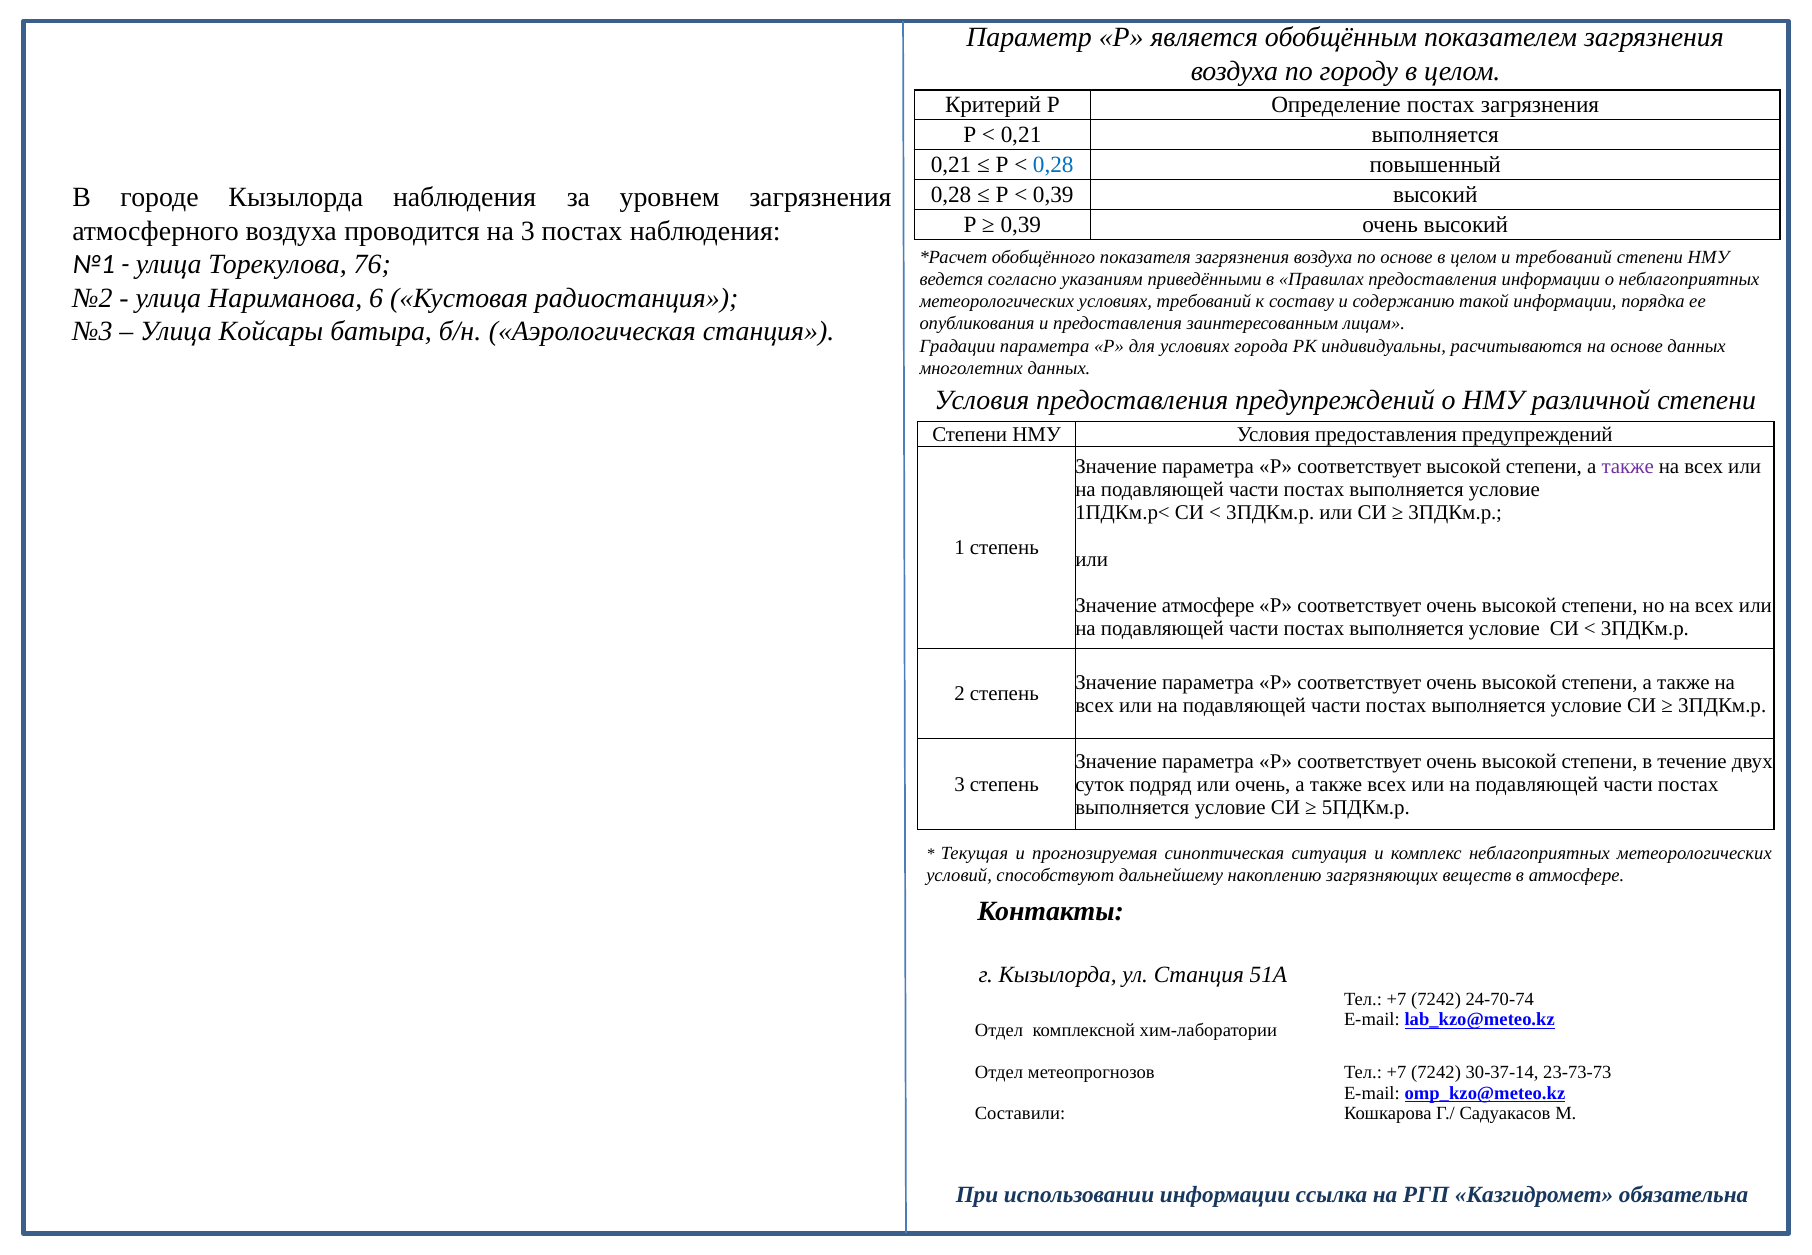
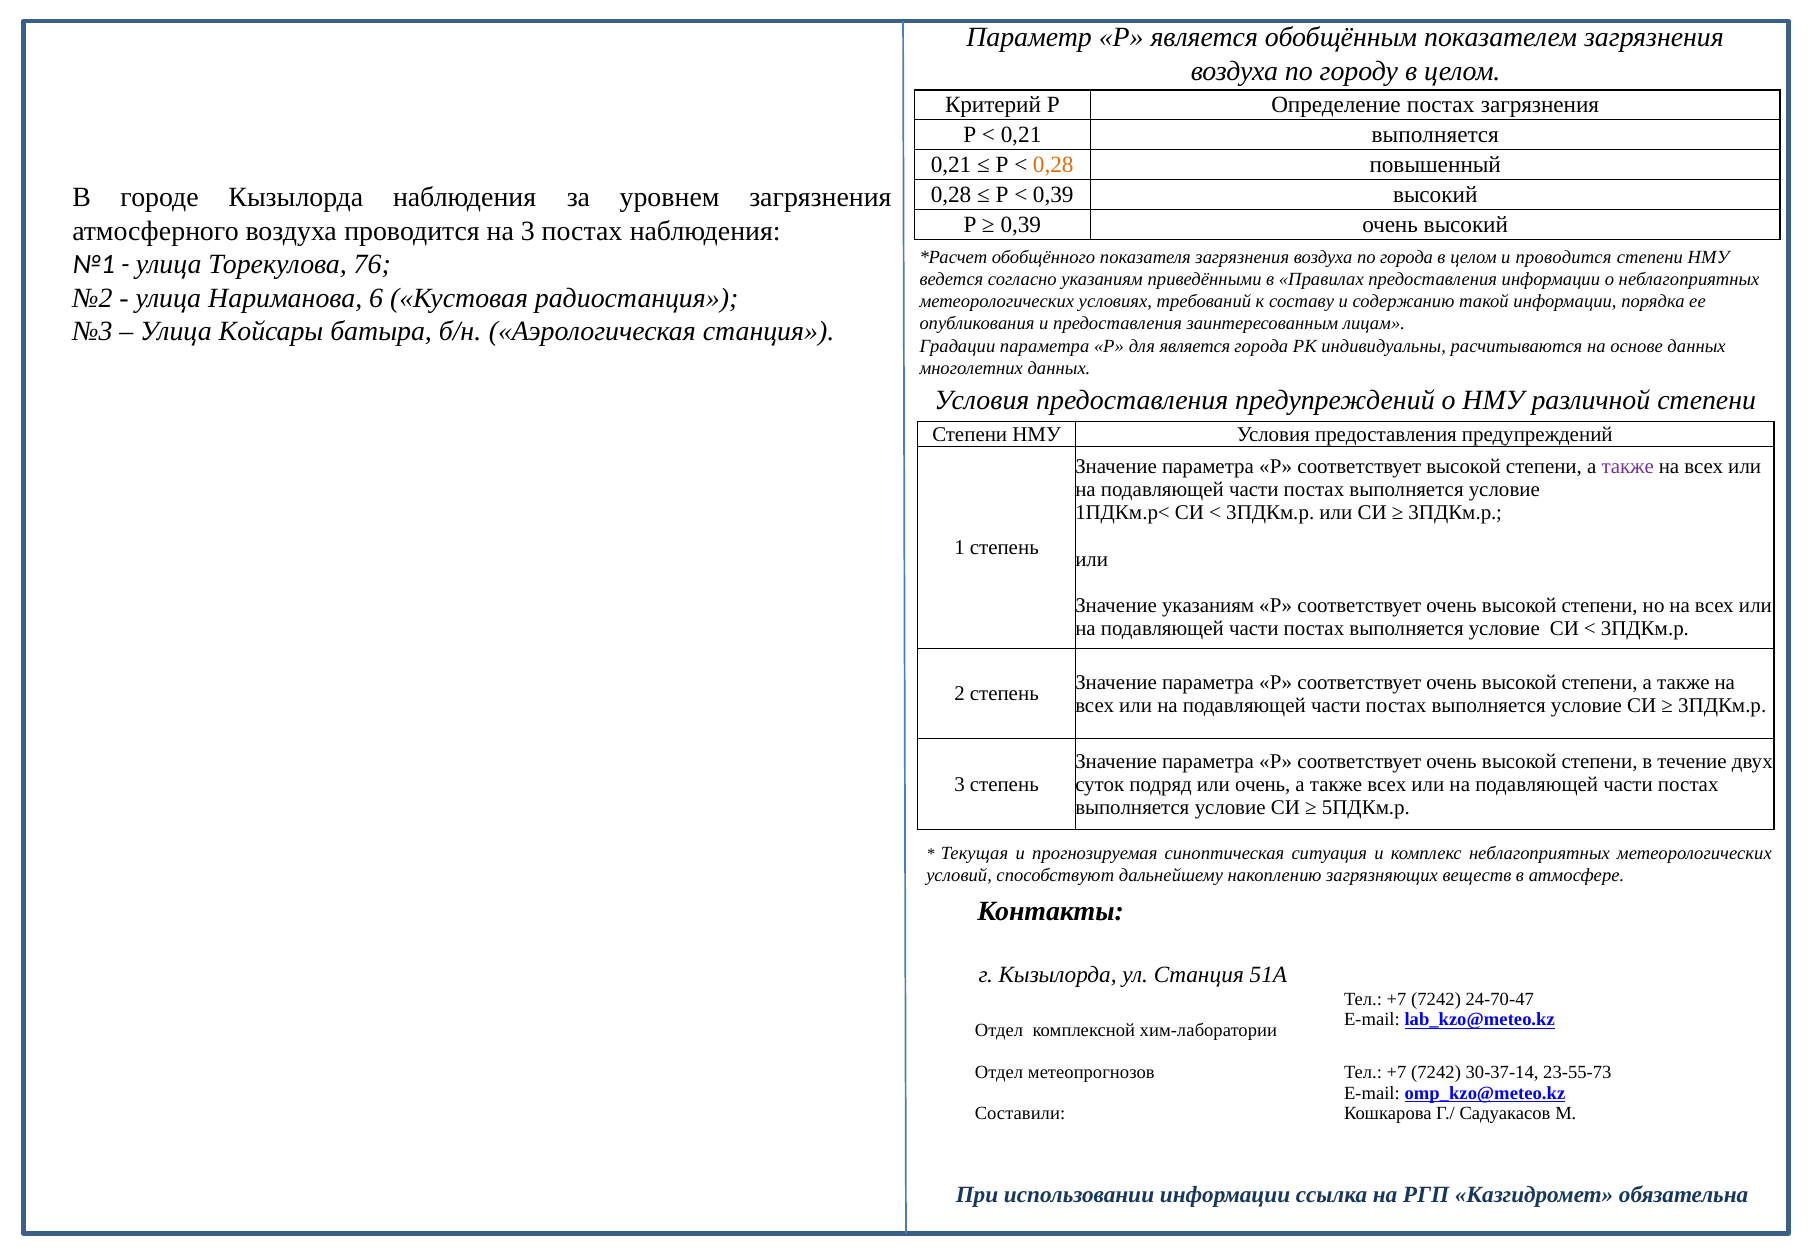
0,28 colour: blue -> orange (1053, 164)
по основе: основе -> города (1407, 257)
и требований: требований -> проводится (1564, 257)
для условиях: условиях -> является (1195, 346)
Значение атмосфере: атмосфере -> указаниям (1208, 605)
24-70-74: 24-70-74 -> 24-70-47 (1500, 999)
23-73-73: 23-73-73 -> 23-55-73 (1577, 1072)
